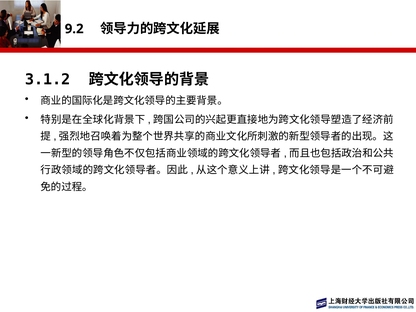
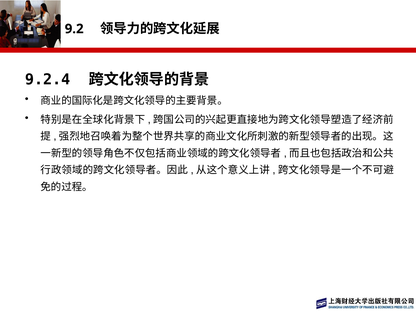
3.1.2: 3.1.2 -> 9.2.4 (48, 79)
